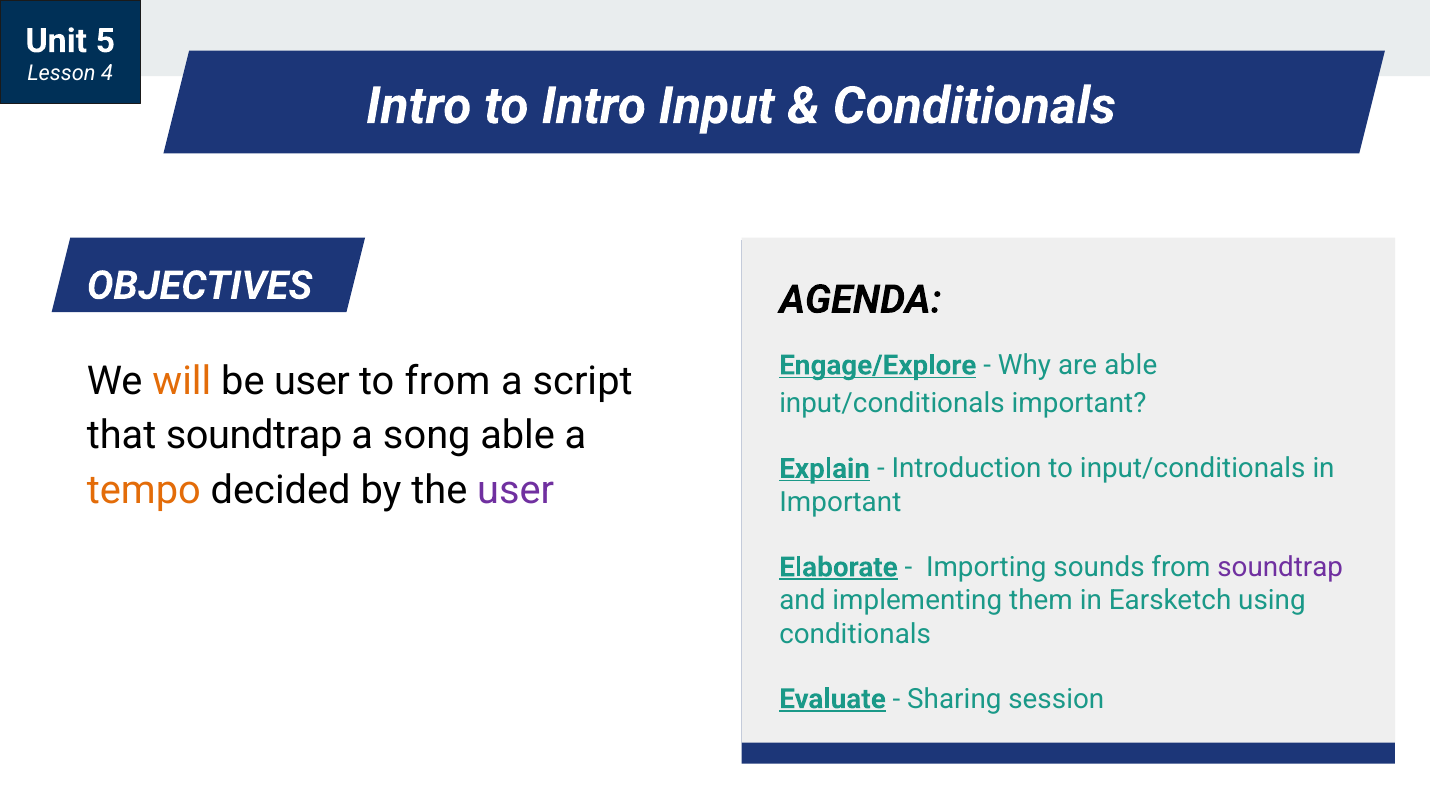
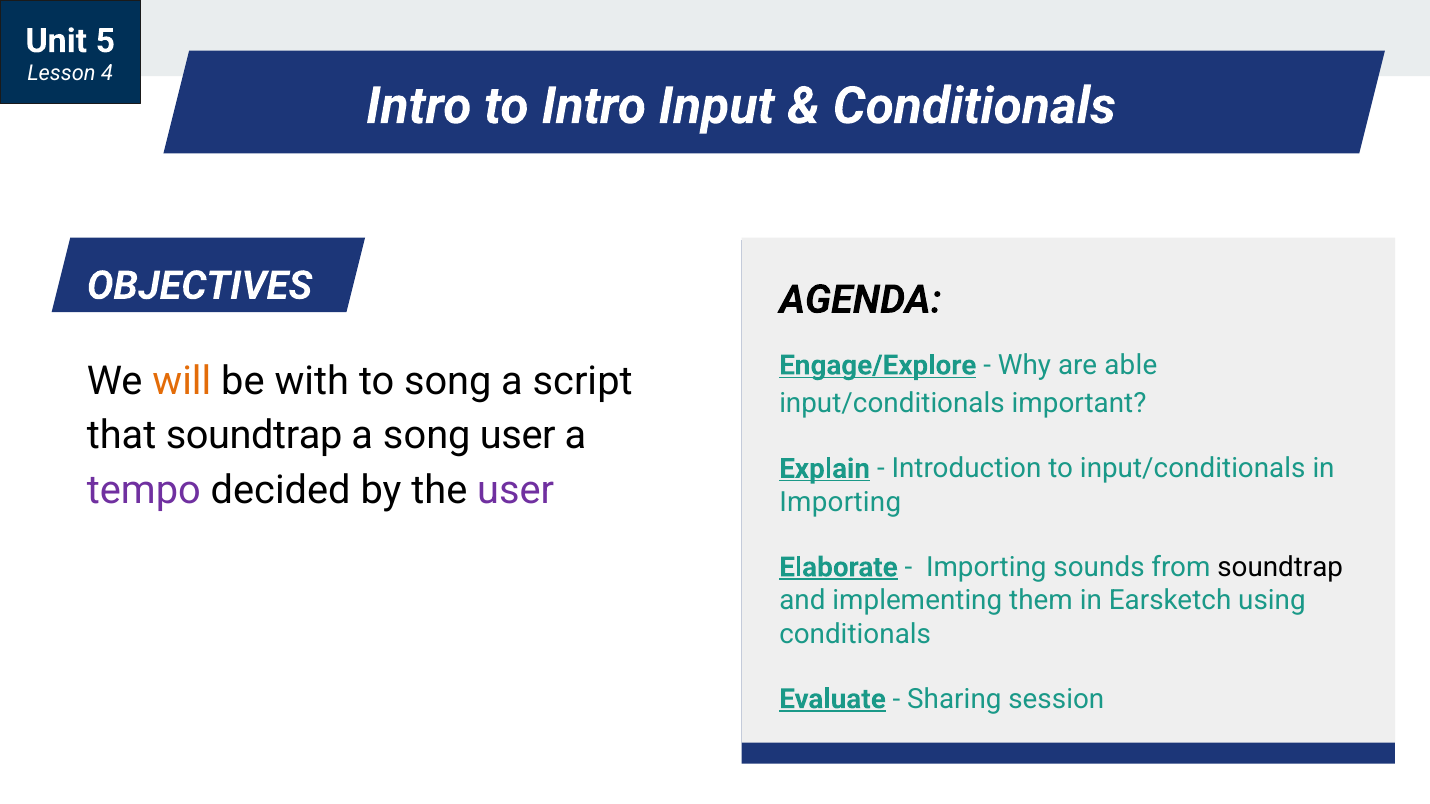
be user: user -> with (312, 381)
to from: from -> song (448, 381)
song able: able -> user (518, 436)
tempo colour: orange -> purple (144, 491)
Important: Important -> Importing (840, 502)
soundtrap colour: purple -> black (1280, 567)
